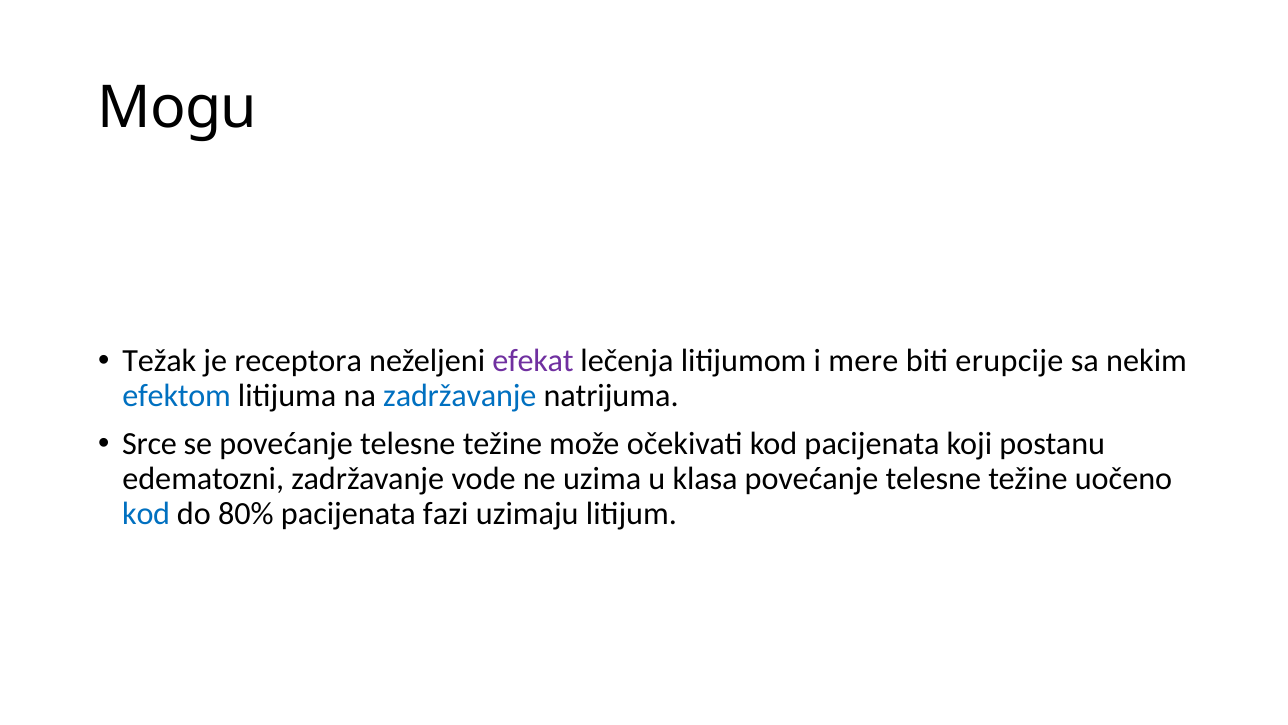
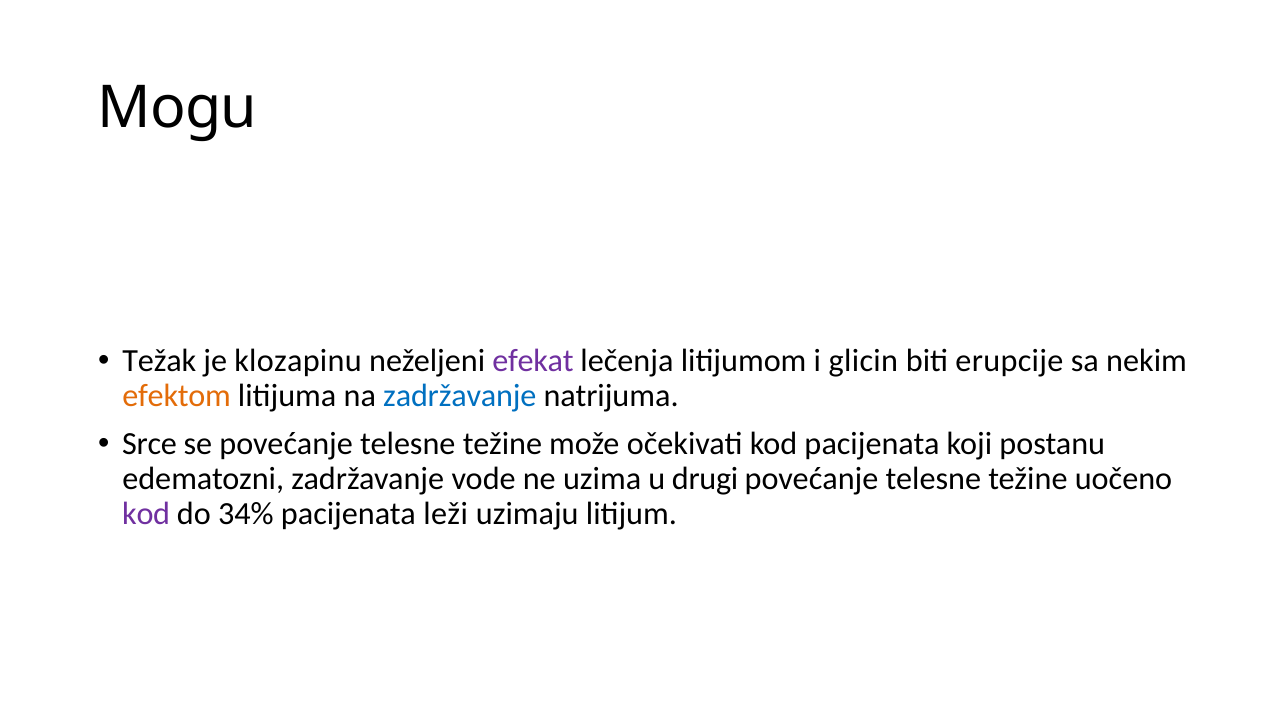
receptora: receptora -> klozapinu (298, 361)
mere: mere -> glicin (863, 361)
efektom colour: blue -> orange (177, 395)
klasa: klasa -> drugi (705, 478)
kod colour: blue -> purple (146, 513)
80%: 80% -> 34% (246, 513)
fazi: fazi -> leži (446, 513)
